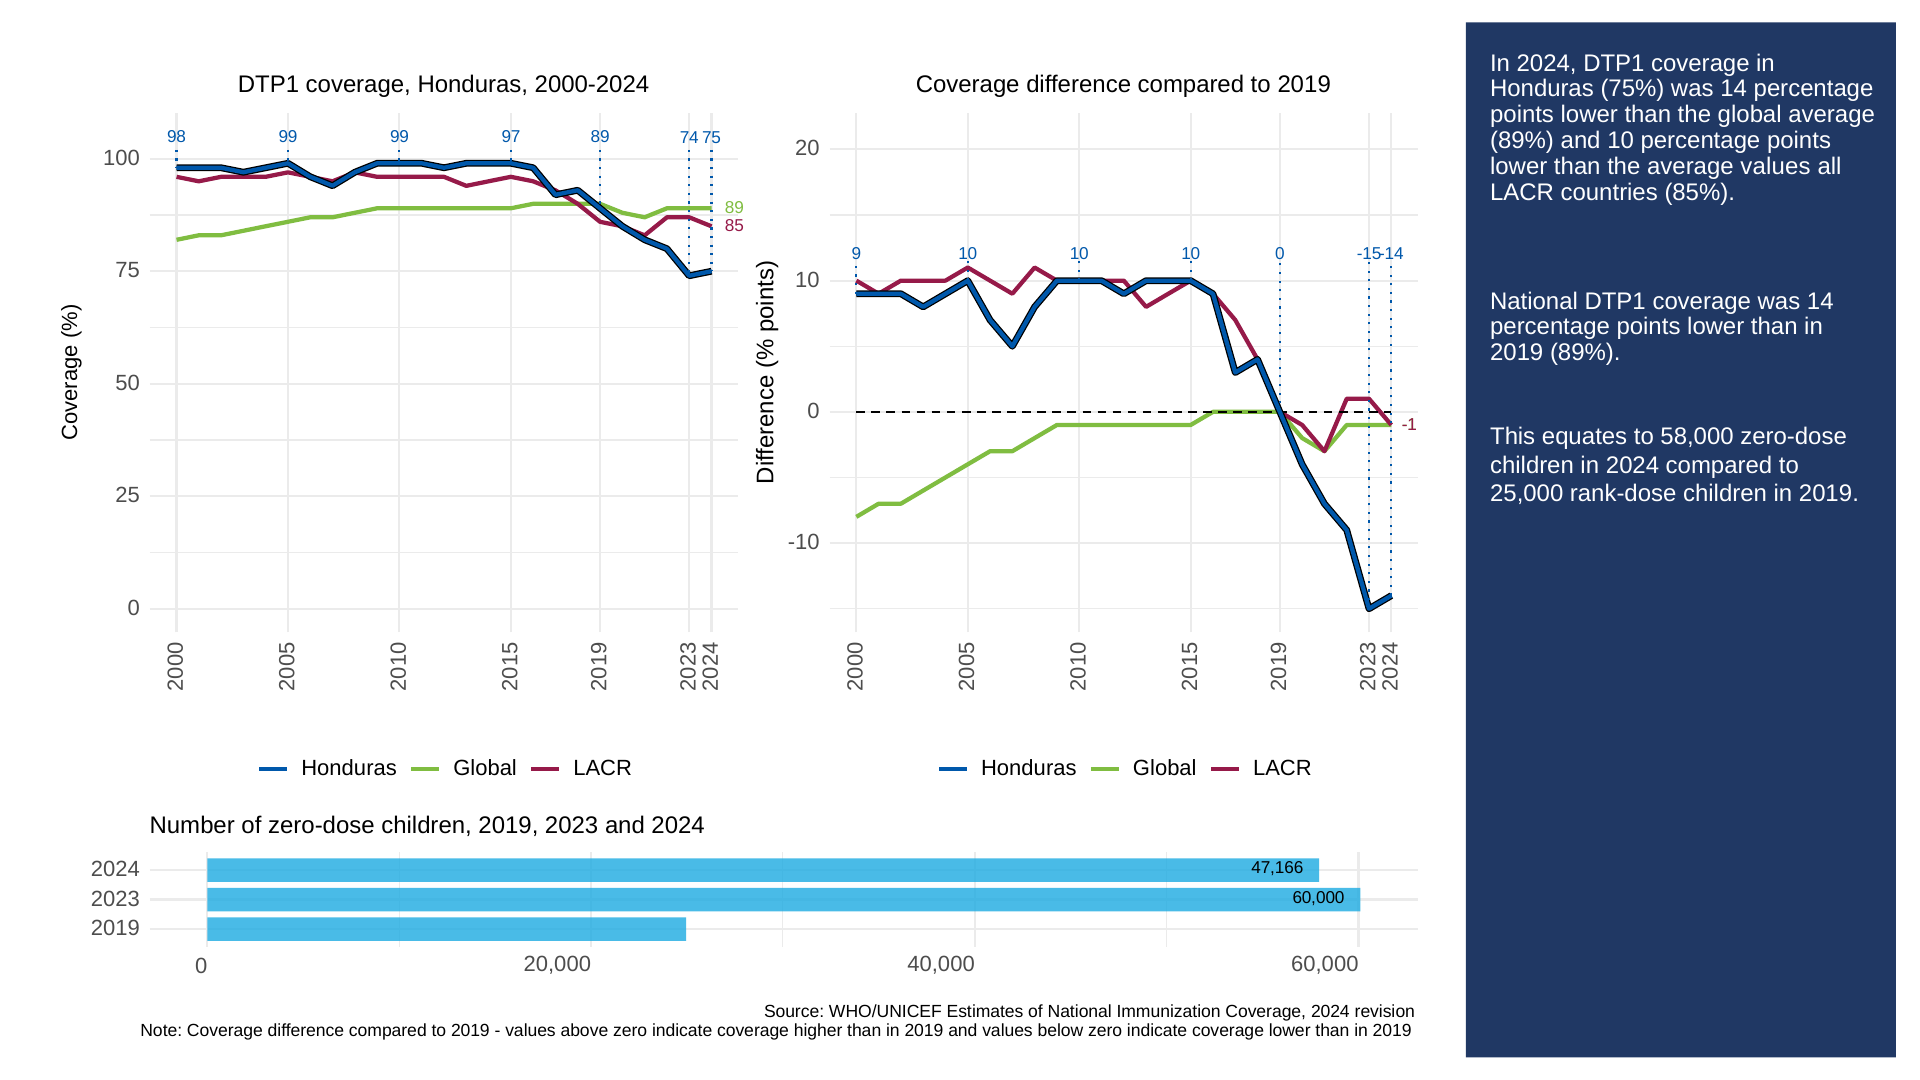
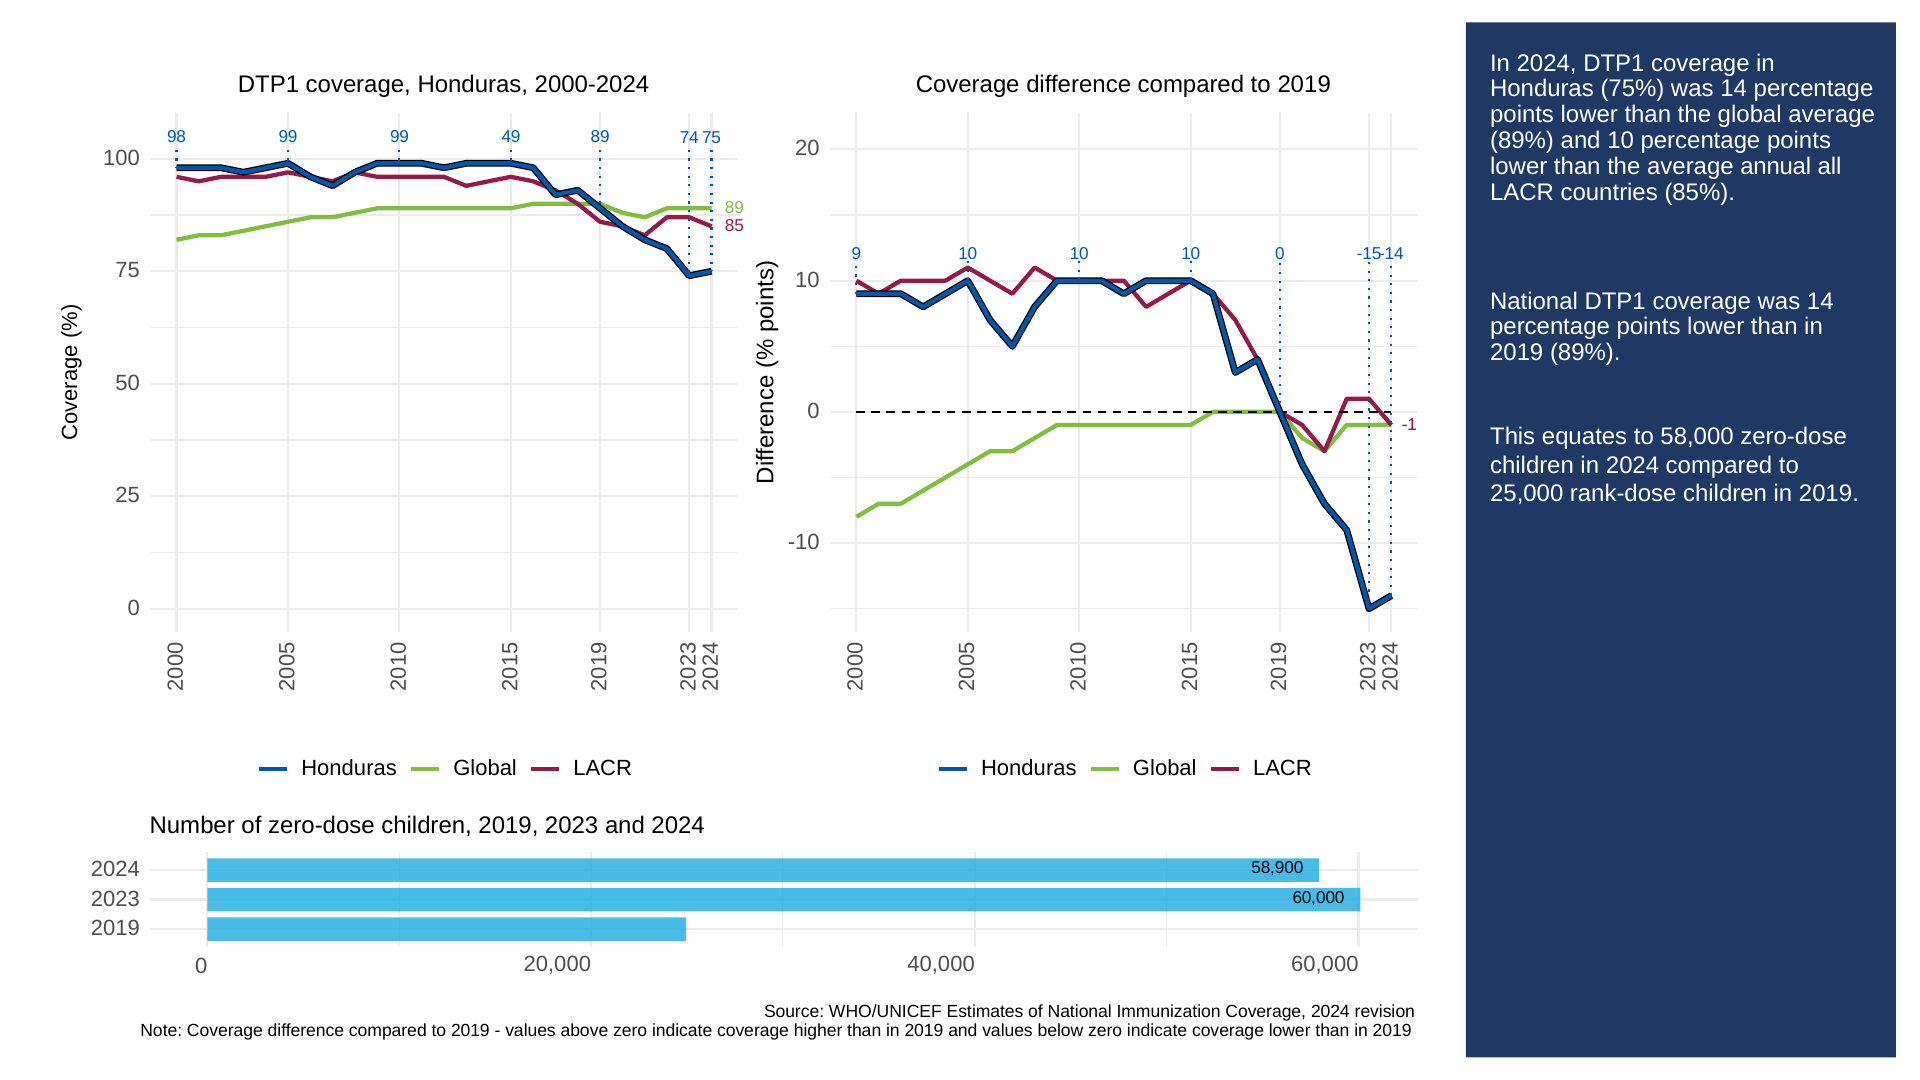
97: 97 -> 49 (511, 137)
average values: values -> annual (1776, 167)
47,166: 47,166 -> 58,900 (1277, 868)
